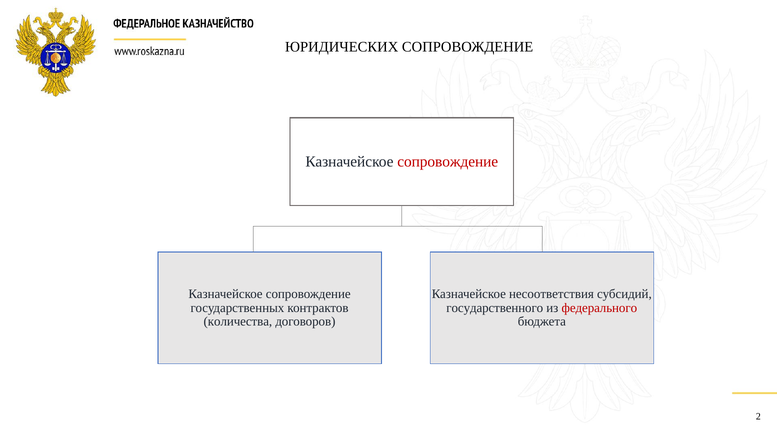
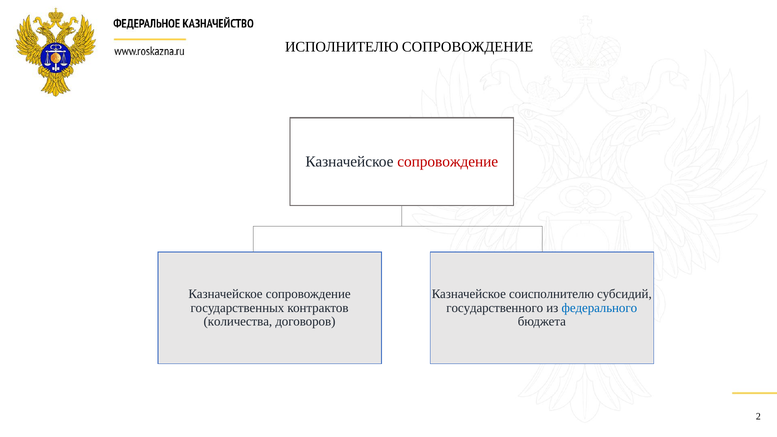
ЮРИДИЧЕСКИХ: ЮРИДИЧЕСКИХ -> ИСПОЛНИТЕЛЮ (342, 47)
несоответствия: несоответствия -> соисполнителю (552, 294)
федерального colour: red -> blue (599, 308)
